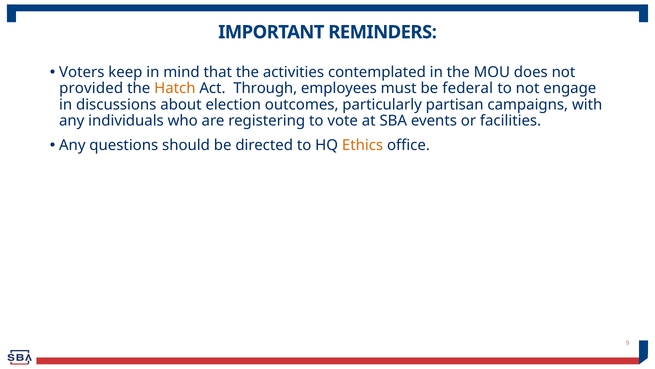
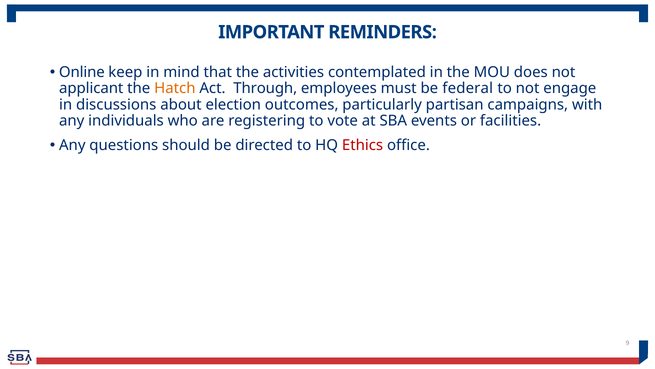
Voters: Voters -> Online (82, 72)
provided: provided -> applicant (91, 88)
Ethics colour: orange -> red (363, 145)
